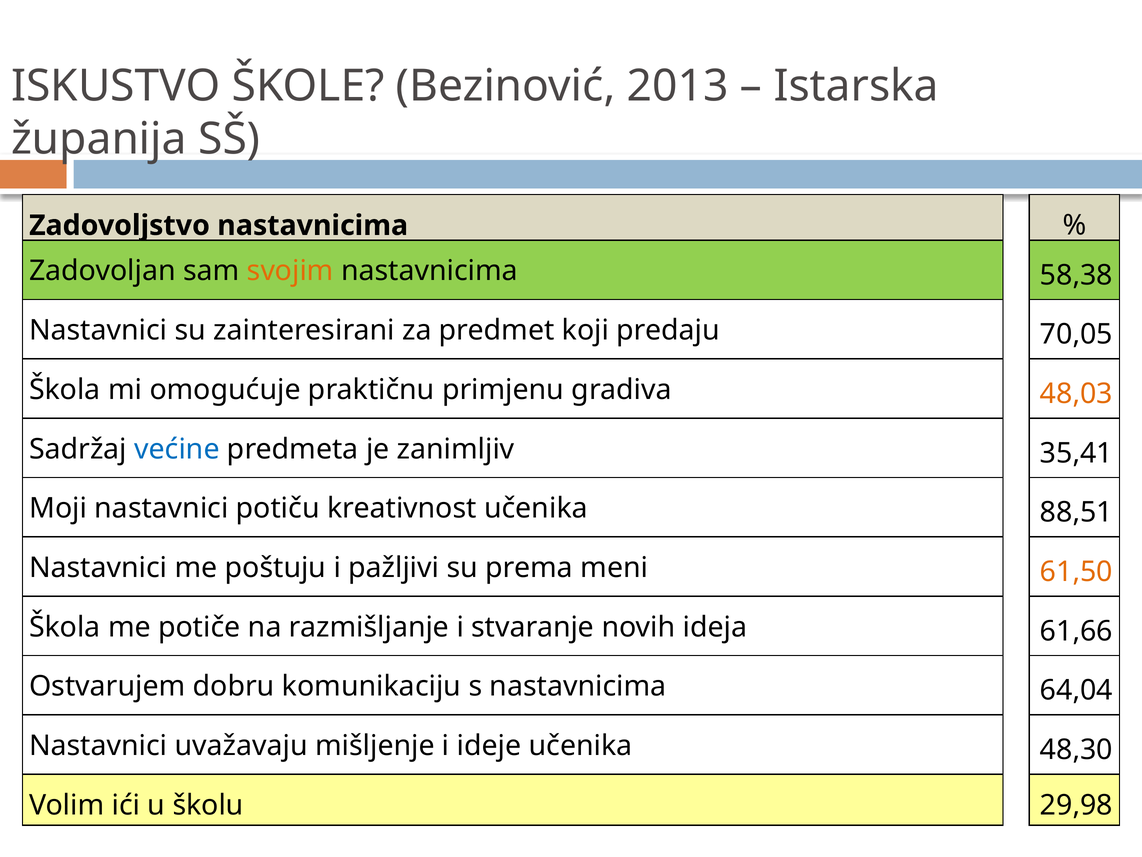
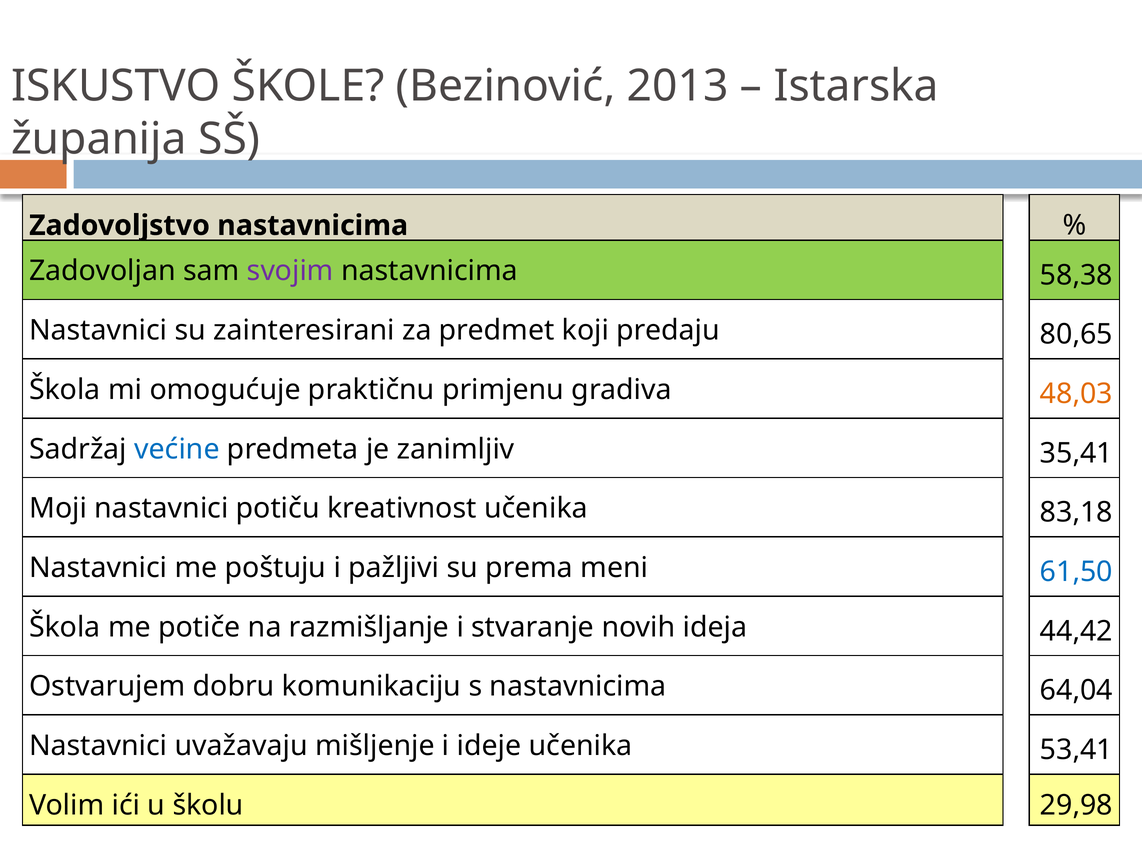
svojim colour: orange -> purple (290, 271)
70,05: 70,05 -> 80,65 (1076, 334)
88,51: 88,51 -> 83,18 (1076, 512)
61,50 colour: orange -> blue (1076, 572)
61,66: 61,66 -> 44,42 (1076, 631)
48,30: 48,30 -> 53,41 (1076, 749)
